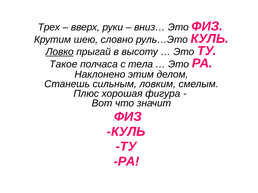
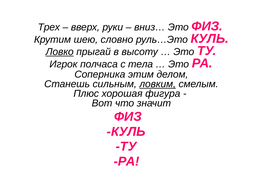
Такое: Такое -> Игрок (63, 64)
Наклонено: Наклонено -> Соперника (100, 75)
ловким underline: none -> present (158, 84)
